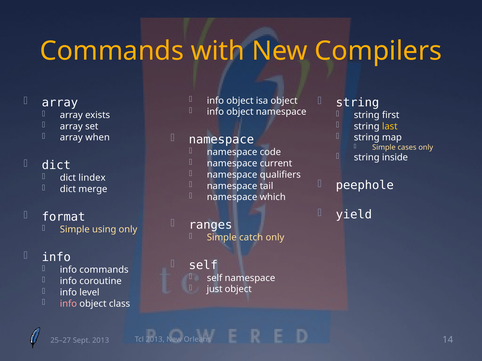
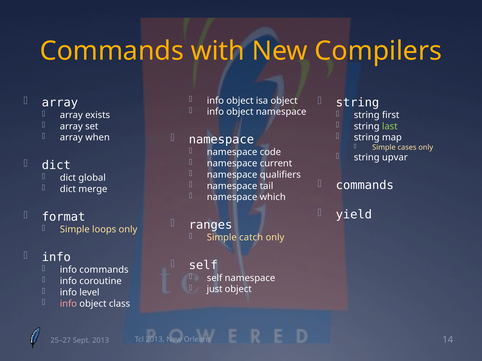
last colour: yellow -> light green (390, 126)
inside: inside -> upvar (395, 158)
lindex: lindex -> global (92, 178)
peephole: peephole -> commands (365, 186)
using: using -> loops (104, 230)
